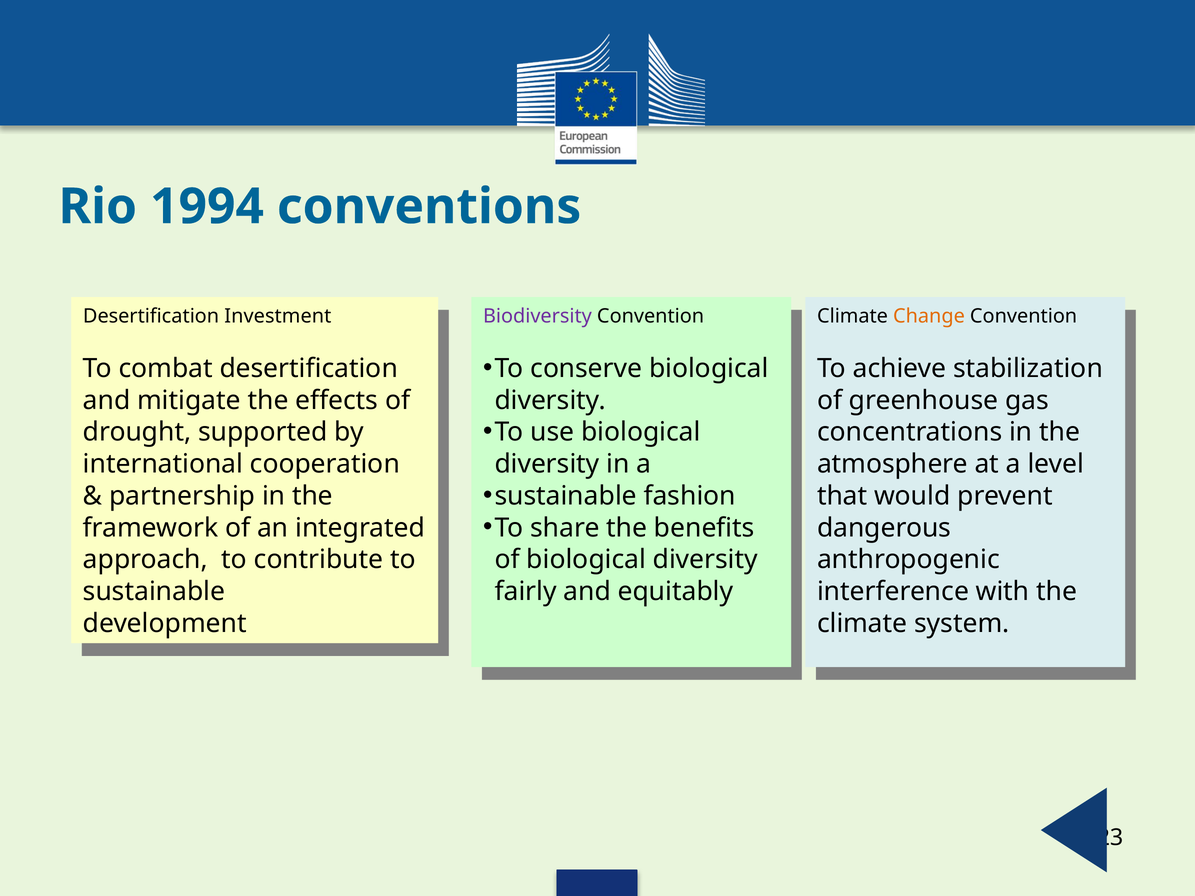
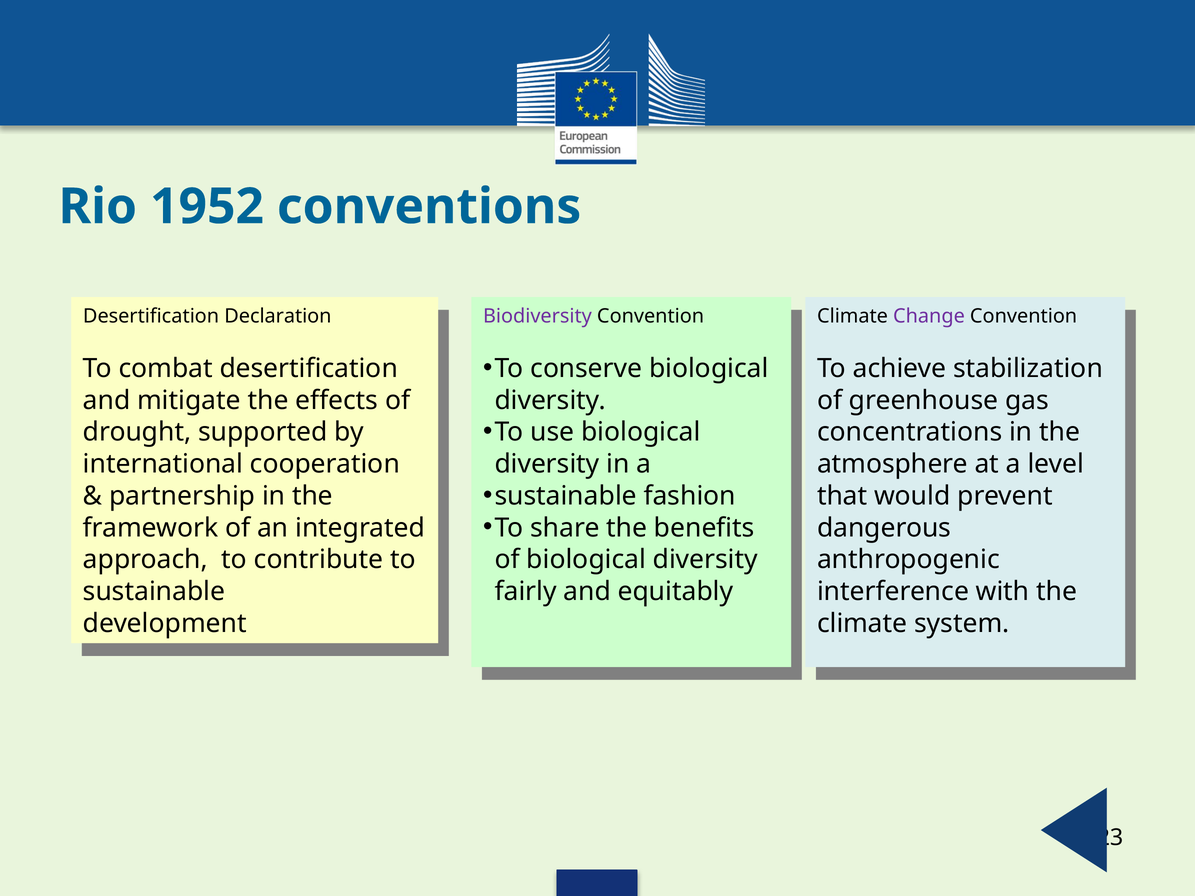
1994: 1994 -> 1952 (207, 207)
Investment: Investment -> Declaration (278, 316)
Change colour: orange -> purple (929, 316)
